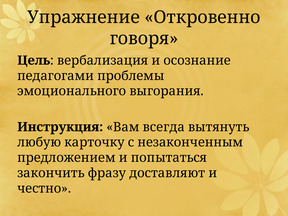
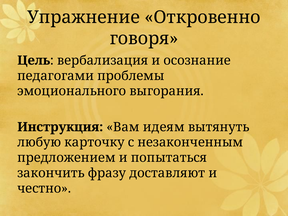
всегда: всегда -> идеям (164, 127)
